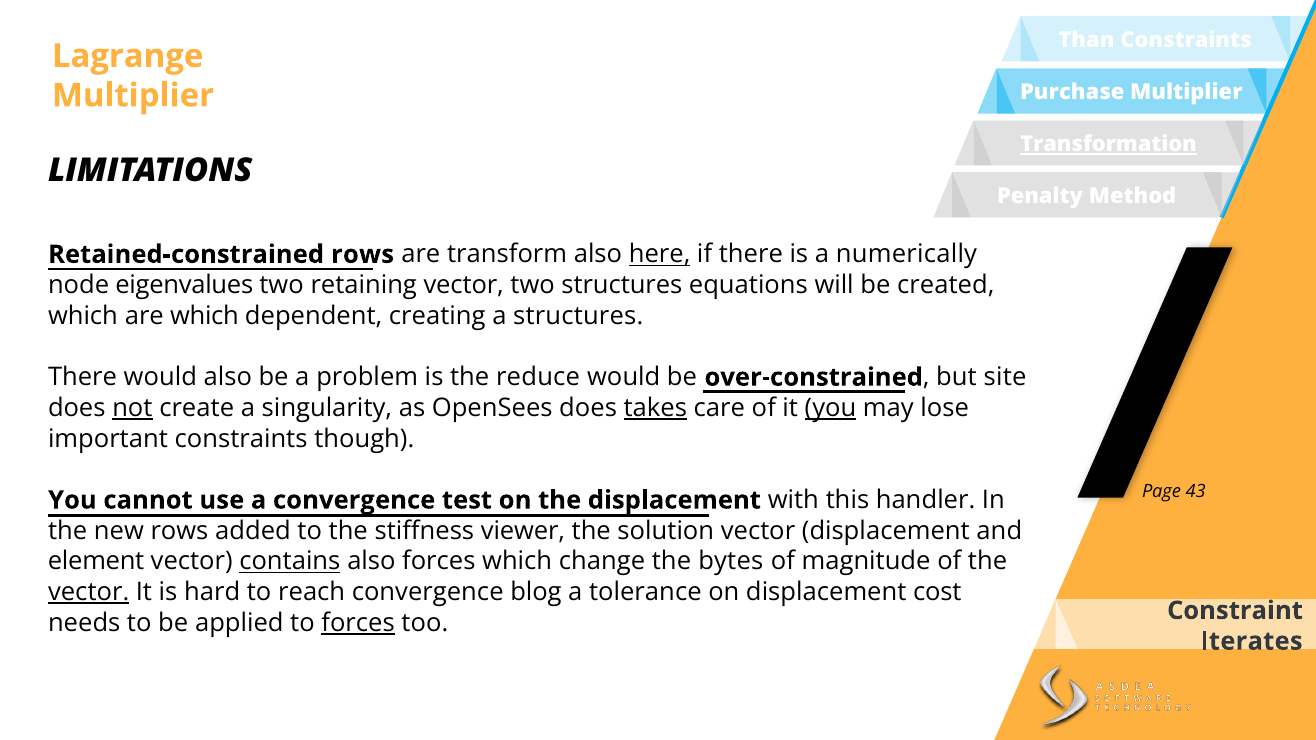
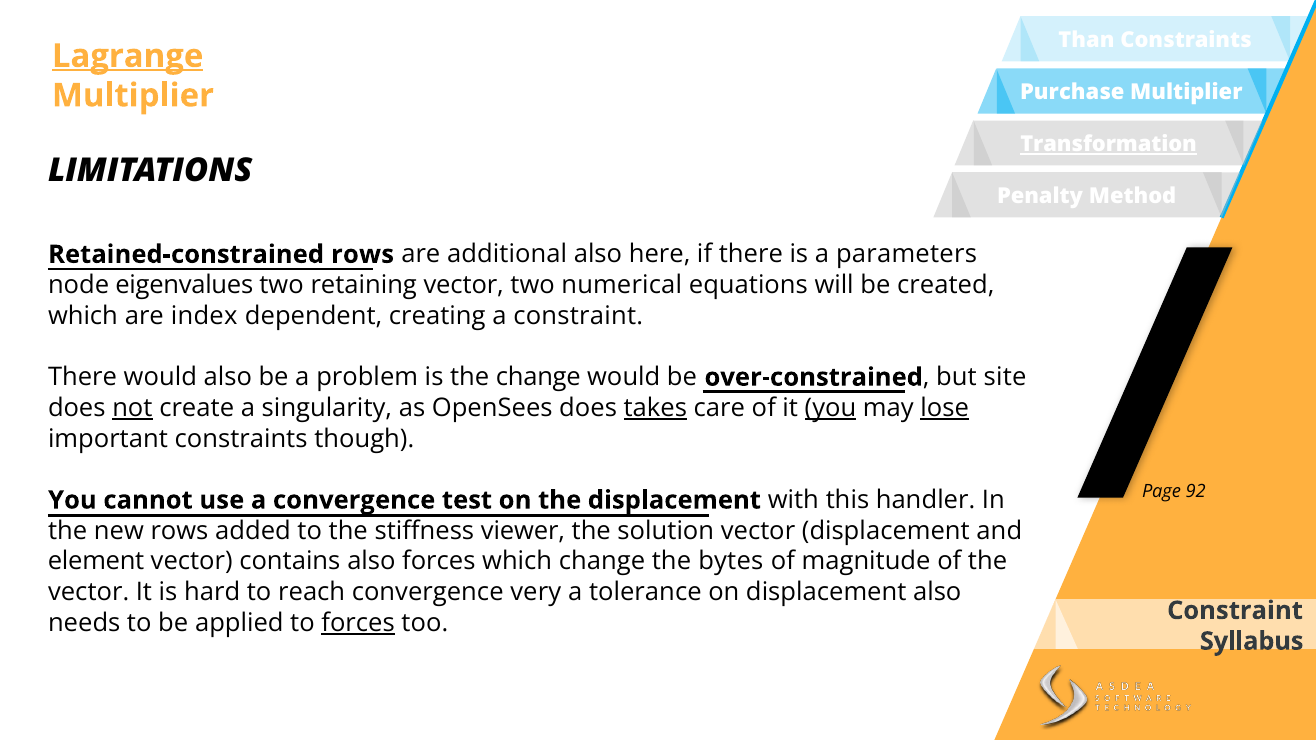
Lagrange underline: none -> present (128, 56)
transform: transform -> additional (507, 254)
here underline: present -> none (660, 254)
numerically: numerically -> parameters (906, 254)
two structures: structures -> numerical (622, 285)
are which: which -> index (204, 316)
a structures: structures -> constraint (578, 316)
the reduce: reduce -> change (538, 377)
lose underline: none -> present (945, 408)
43: 43 -> 92 (1196, 491)
contains underline: present -> none (290, 562)
vector underline: present -> none (89, 592)
blog: blog -> very (536, 592)
displacement cost: cost -> also (937, 592)
Iterates: Iterates -> Syllabus (1252, 641)
